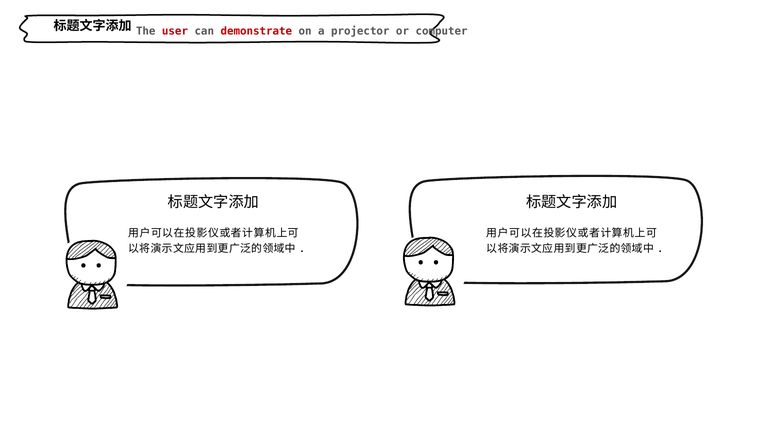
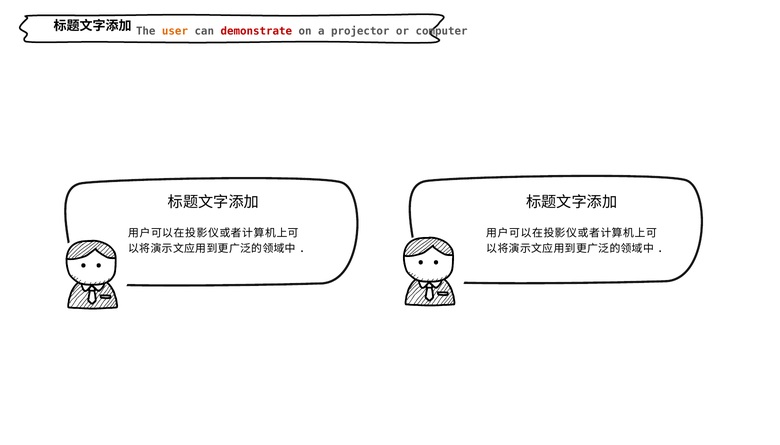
user colour: red -> orange (175, 31)
